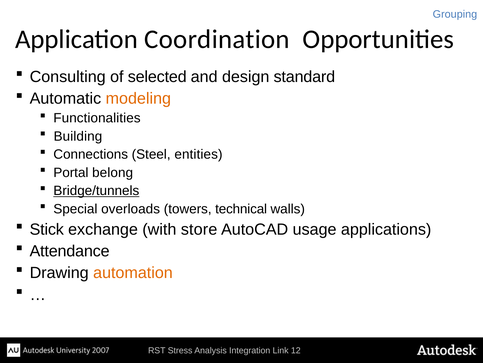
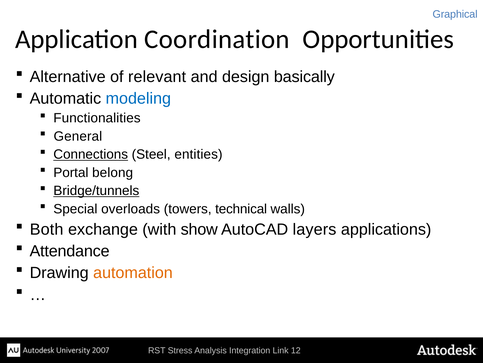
Grouping: Grouping -> Graphical (455, 14)
Consulting: Consulting -> Alternative (68, 77)
selected: selected -> relevant (157, 77)
standard: standard -> basically (304, 77)
modeling colour: orange -> blue (138, 98)
Building: Building -> General (78, 136)
Connections underline: none -> present (91, 154)
Stick: Stick -> Both (47, 229)
store: store -> show (199, 229)
usage: usage -> layers (315, 229)
